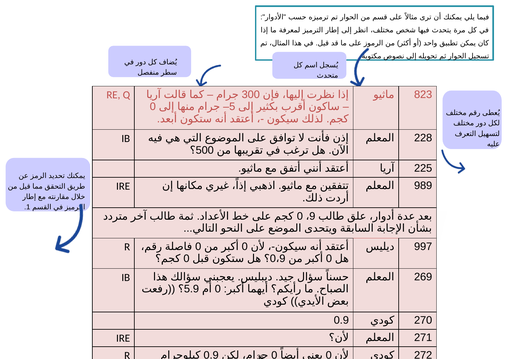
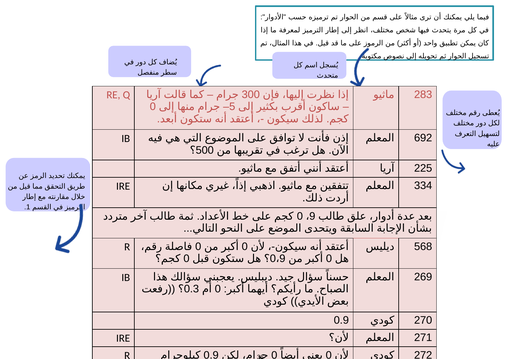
823: 823 -> 283 (423, 95)
228: 228 -> 692 (423, 138)
989: 989 -> 334 (423, 186)
997: 997 -> 568 (423, 247)
5.9: 5.9 -> 0.3 (191, 289)
